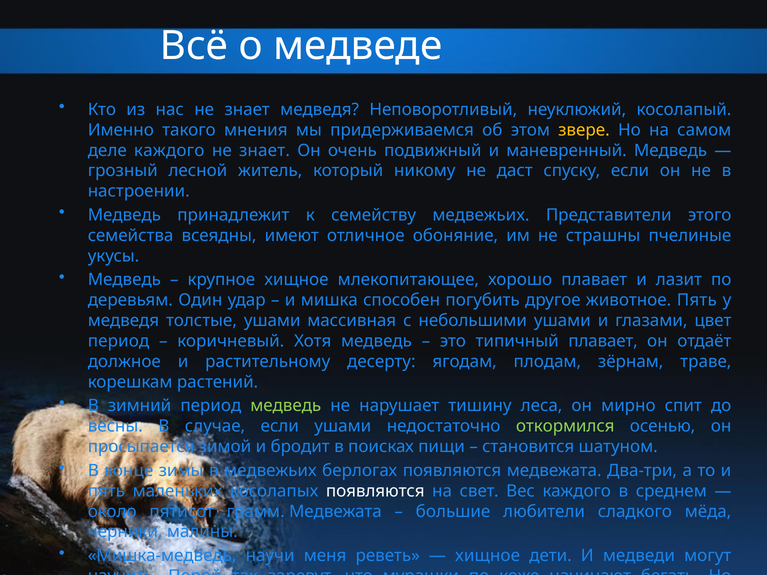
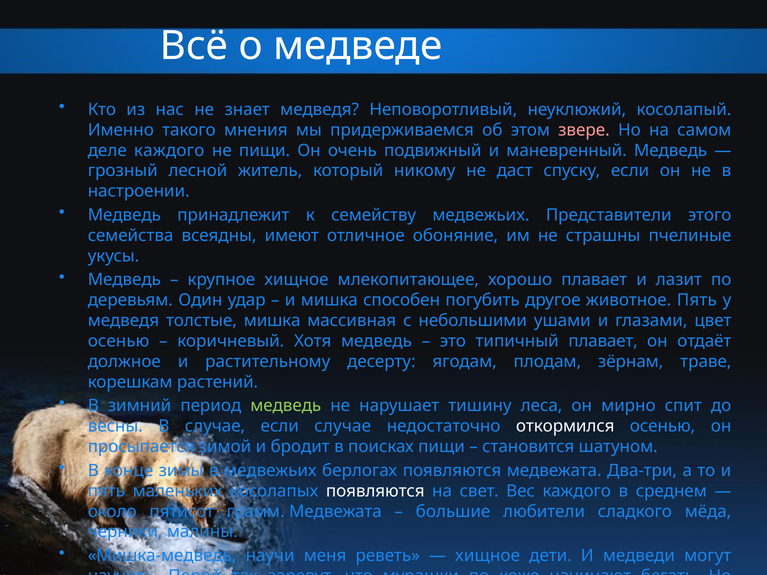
звере colour: yellow -> pink (584, 130)
знает: знает -> пищи (265, 150)
толстые ушами: ушами -> мишка (272, 321)
период: период -> осенью (119, 341)
если ушами: ушами -> случае (343, 426)
откормился colour: light green -> white (565, 426)
